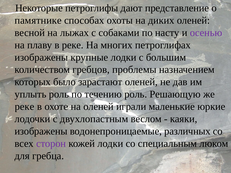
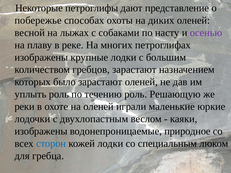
памятнике: памятнике -> побережье (38, 20)
гребцов проблемы: проблемы -> зарастают (134, 70)
реке: реке -> реки (25, 107)
различных: различных -> природное (187, 131)
сторон colour: purple -> blue (51, 144)
